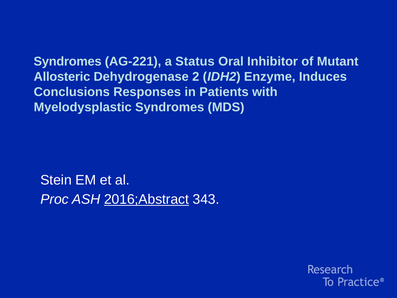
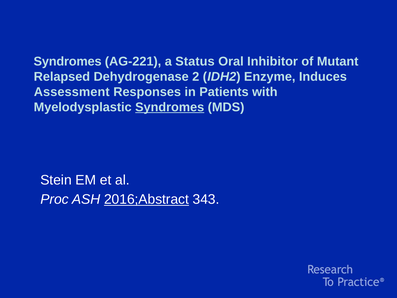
Allosteric: Allosteric -> Relapsed (62, 77)
Conclusions: Conclusions -> Assessment (72, 92)
Syndromes underline: none -> present (170, 107)
